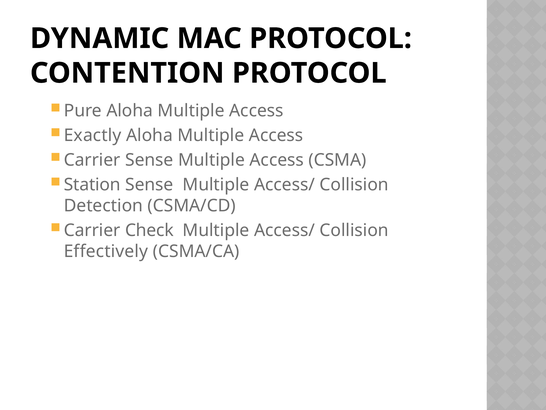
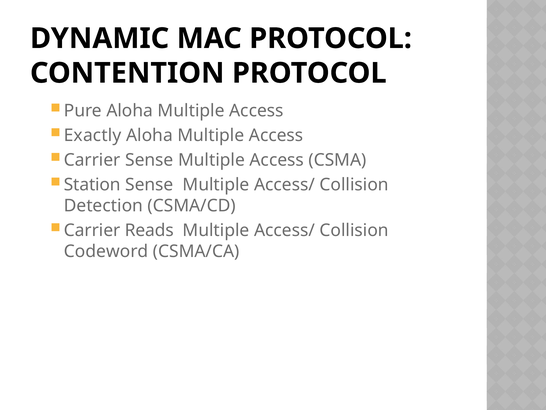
Check: Check -> Reads (149, 230)
Effectively: Effectively -> Codeword (106, 251)
